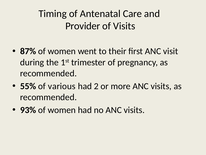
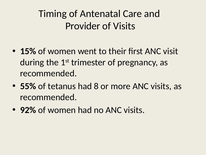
87%: 87% -> 15% (28, 51)
various: various -> tetanus (62, 86)
2: 2 -> 8 (96, 86)
93%: 93% -> 92% (28, 110)
